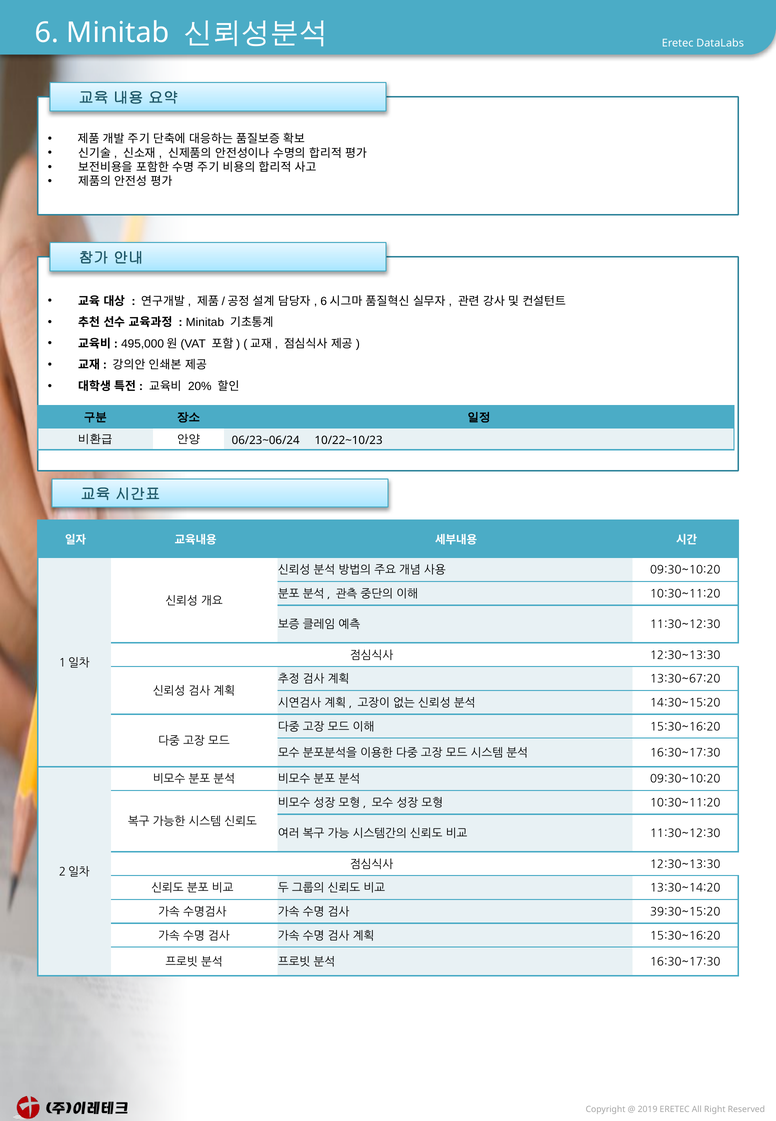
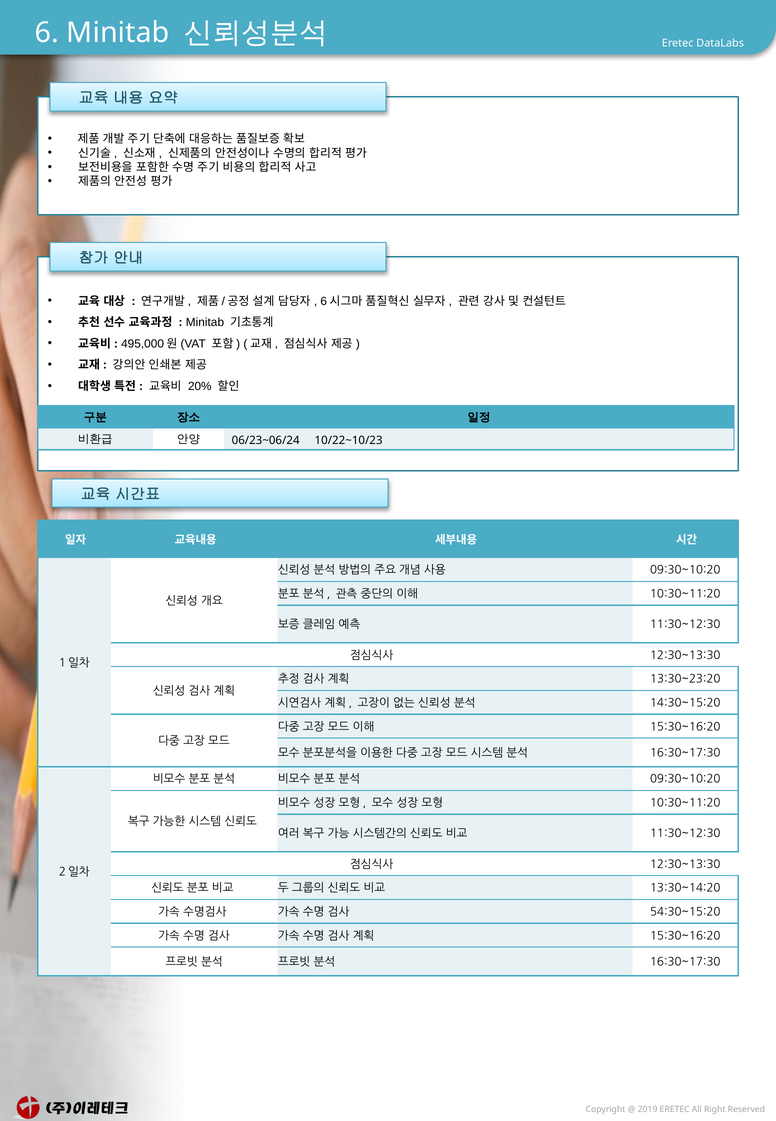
13:30~67:20: 13:30~67:20 -> 13:30~23:20 (685, 679)
39:30~15:20: 39:30~15:20 -> 54:30~15:20 (685, 912)
